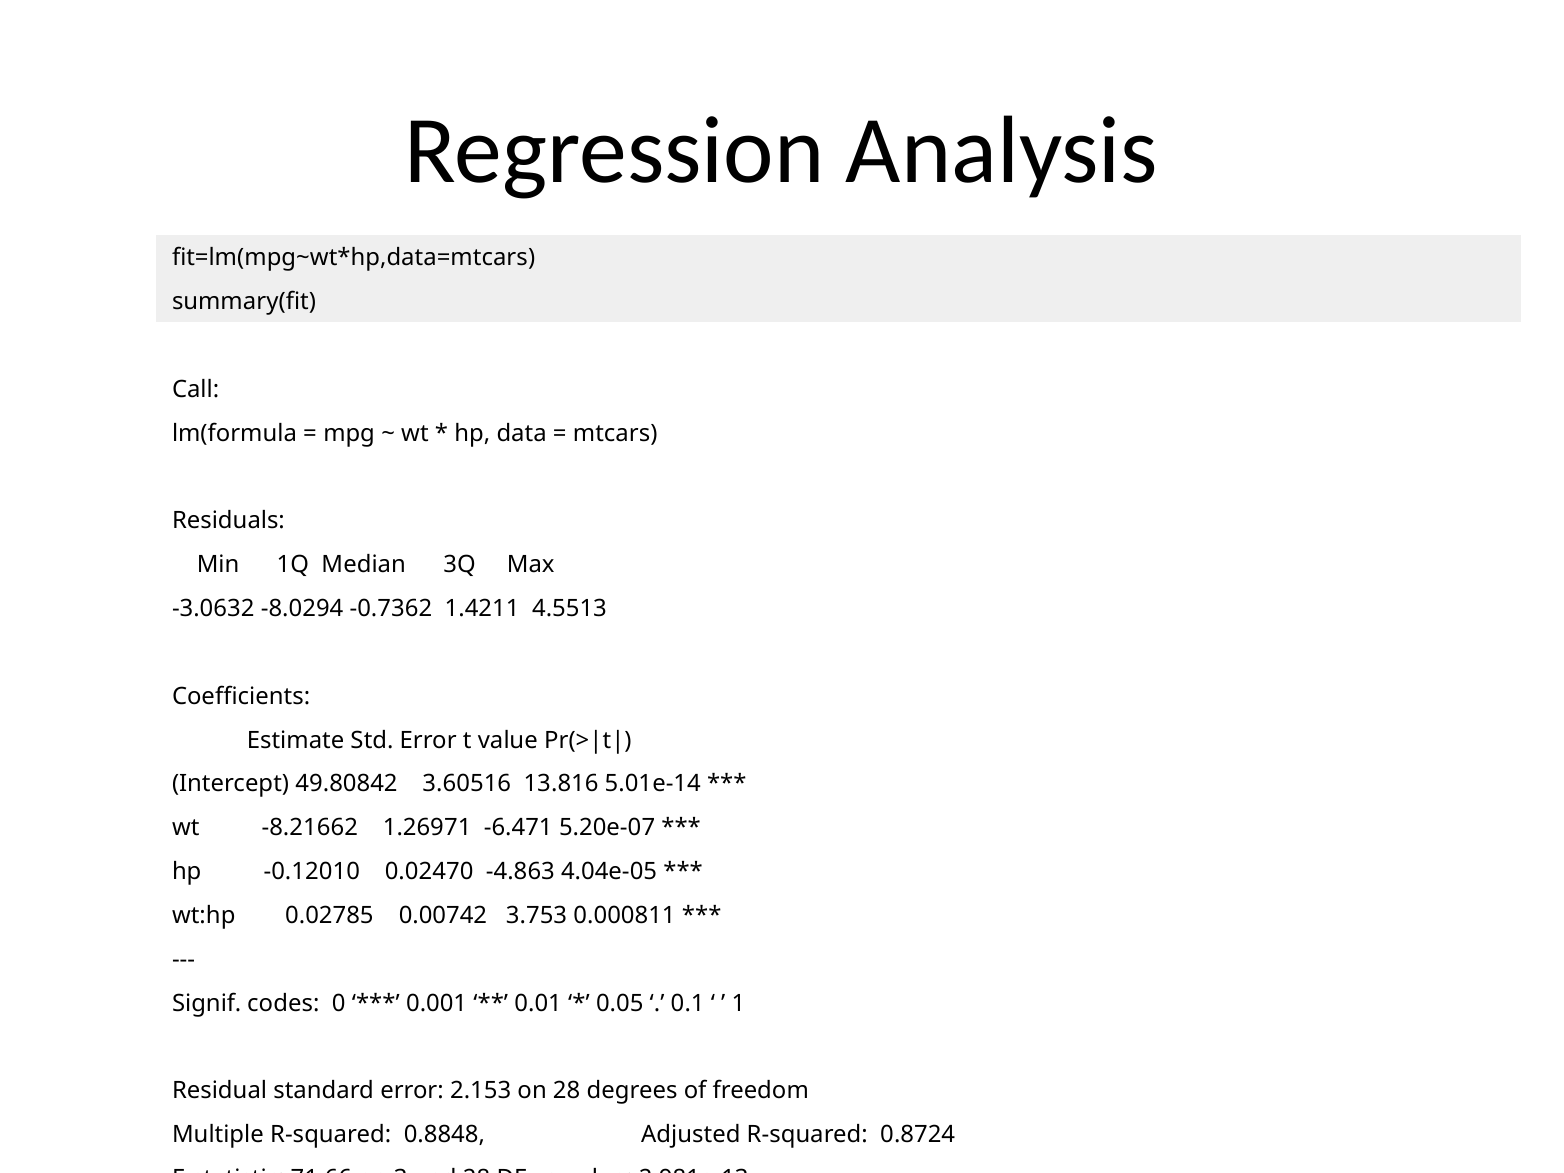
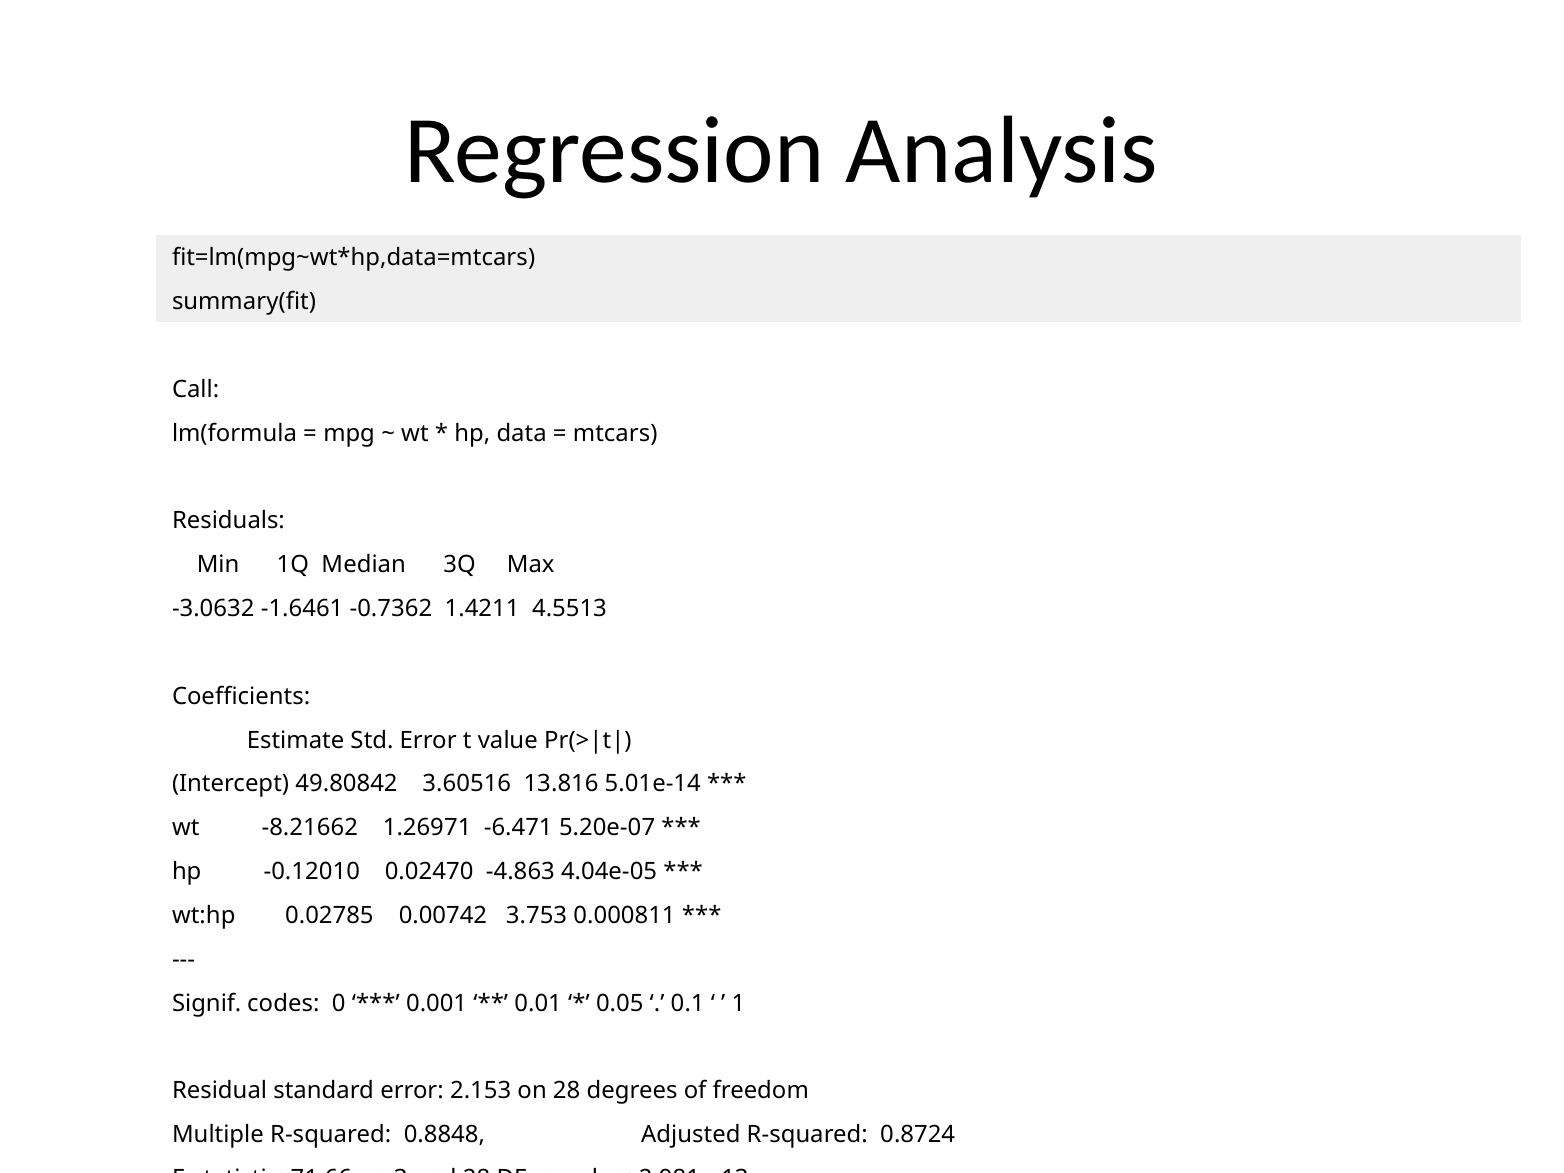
-8.0294: -8.0294 -> -1.6461 (302, 609)
